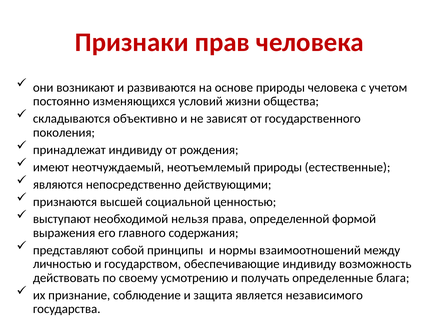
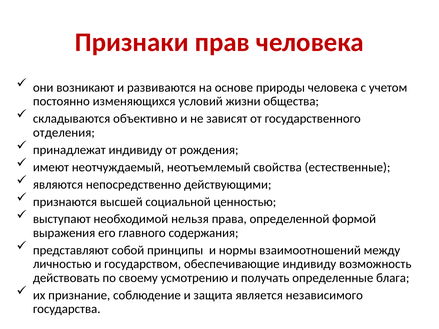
поколения: поколения -> отделения (64, 133)
неотъемлемый природы: природы -> свойства (278, 167)
